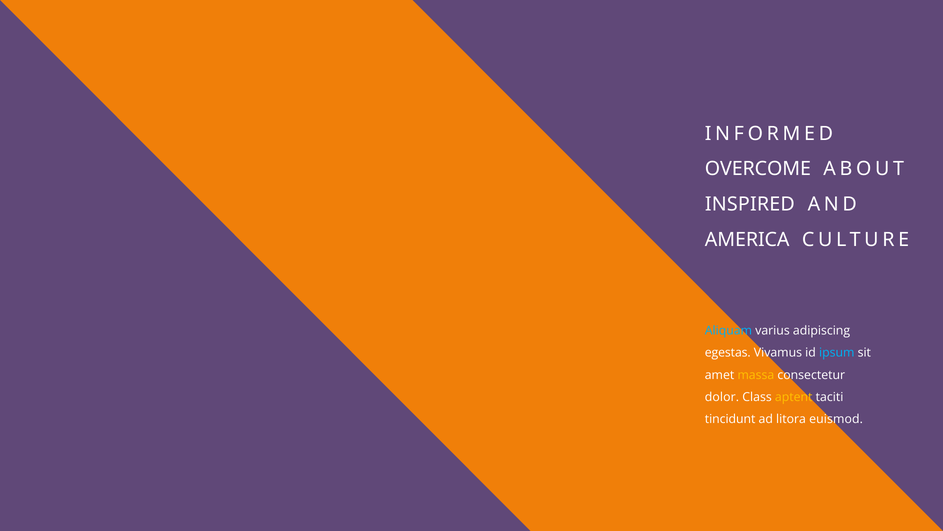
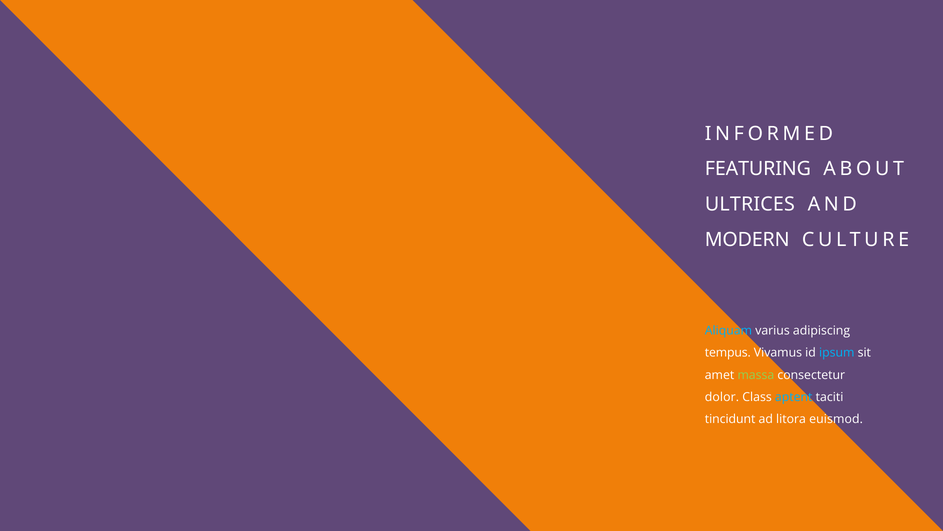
OVERCOME: OVERCOME -> FEATURING (758, 169)
INSPIRED: INSPIRED -> ULTRICES (750, 204)
AMERICA: AMERICA -> MODERN (747, 239)
egestas: egestas -> tempus (728, 352)
massa colour: yellow -> light green (756, 375)
aptent colour: yellow -> light blue (794, 397)
